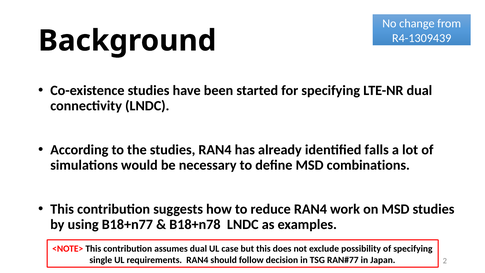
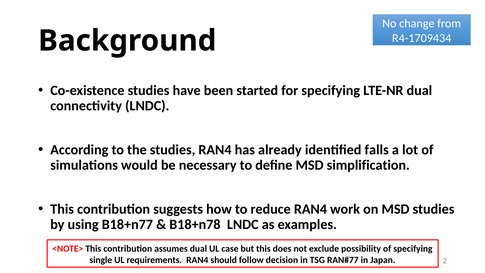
R4-1309439: R4-1309439 -> R4-1709434 (422, 38)
combinations: combinations -> simplification (368, 165)
